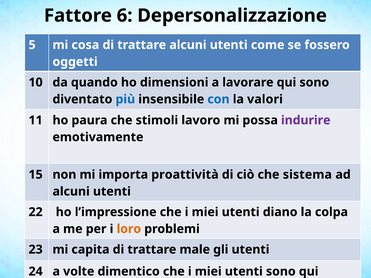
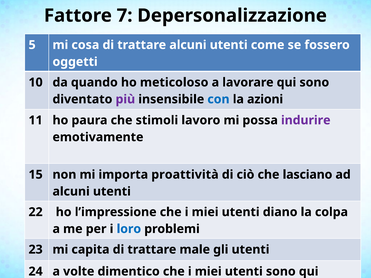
6: 6 -> 7 (125, 16)
dimensioni: dimensioni -> meticoloso (174, 82)
più colour: blue -> purple (125, 99)
valori: valori -> azioni (265, 99)
sistema: sistema -> lasciano (307, 175)
loro colour: orange -> blue (129, 229)
